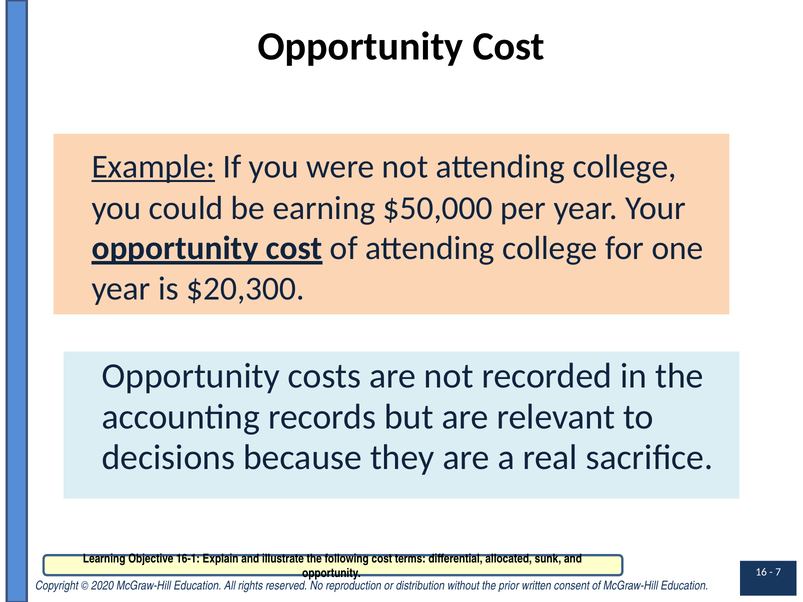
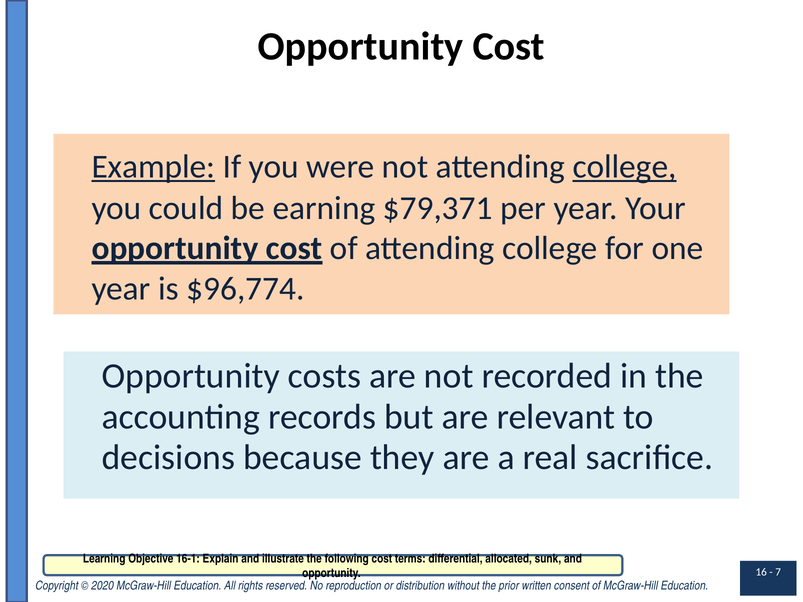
college underline: none -> present (625, 167)
$50,000: $50,000 -> $79,371 (438, 208)
$20,300: $20,300 -> $96,774 (246, 289)
